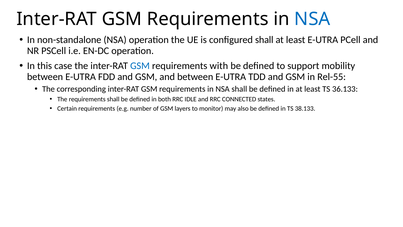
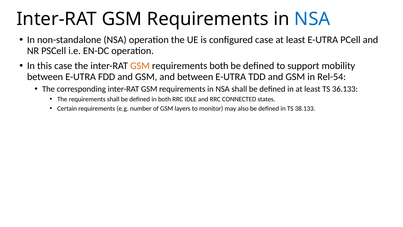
configured shall: shall -> case (264, 40)
GSM colour: blue -> orange (140, 66)
requirements with: with -> both (219, 66)
Rel-55: Rel-55 -> Rel-54 (332, 77)
